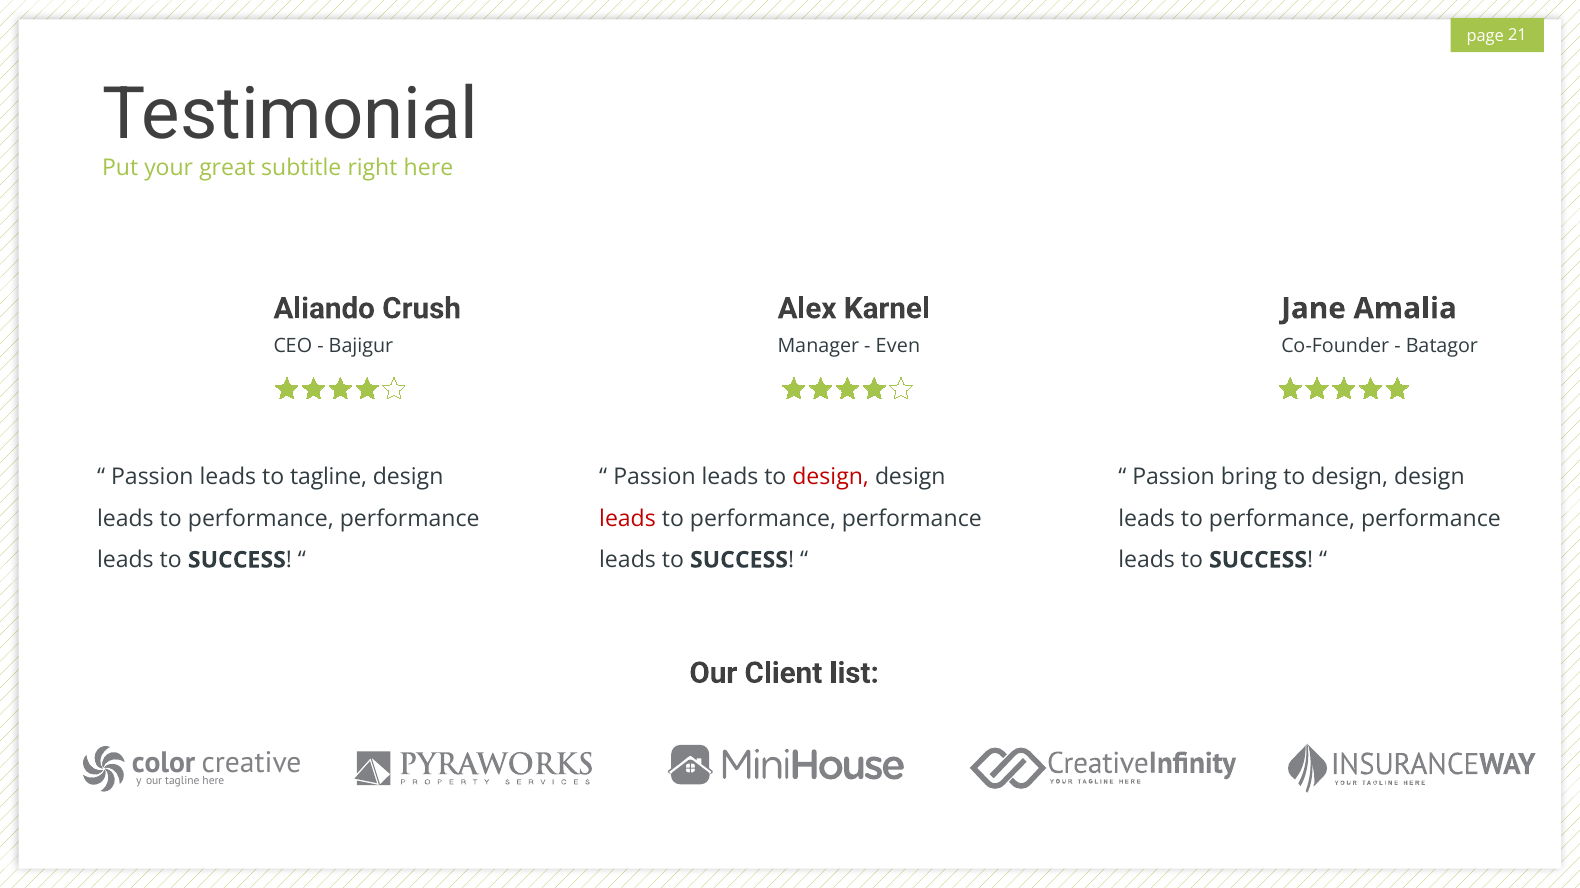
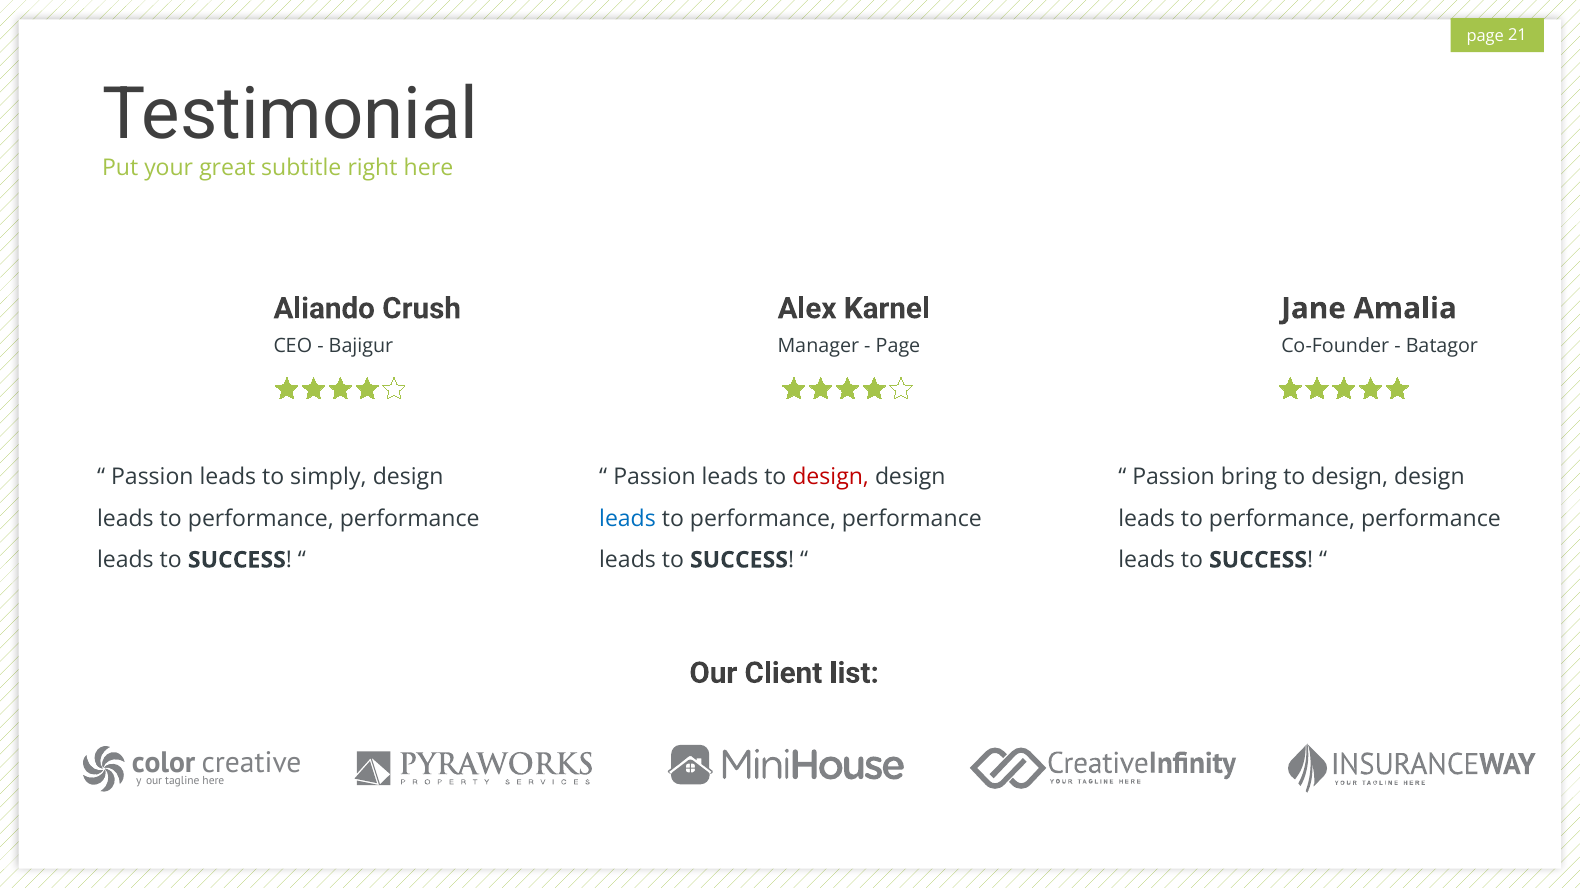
Even: Even -> Page (898, 346)
to tagline: tagline -> simply (328, 477)
leads colour: red -> blue (627, 519)
